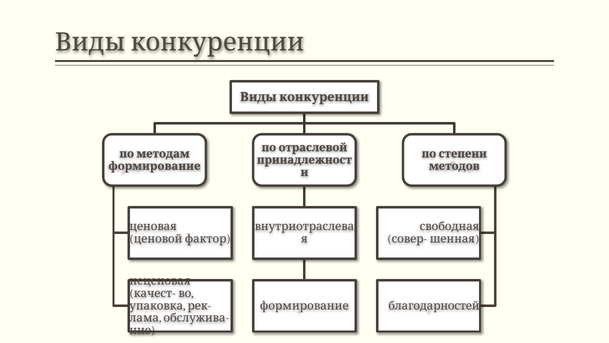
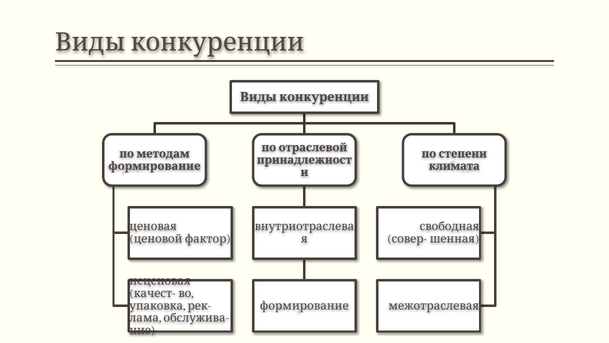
методов: методов -> климата (454, 166)
благодарностей: благодарностей -> межотраслевая (434, 305)
